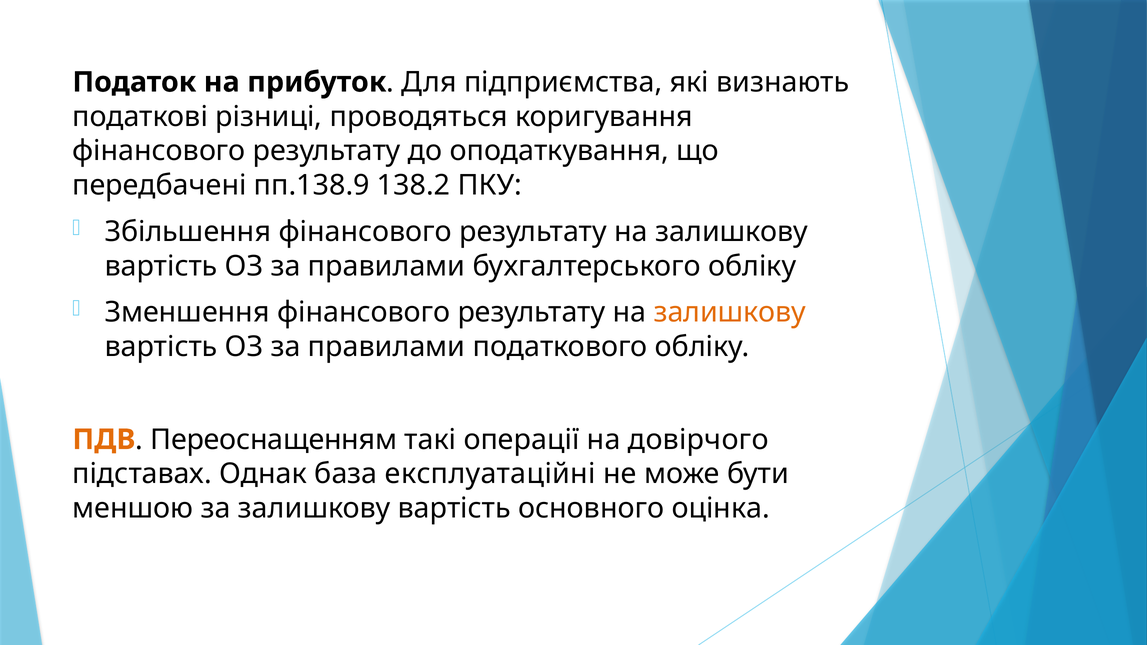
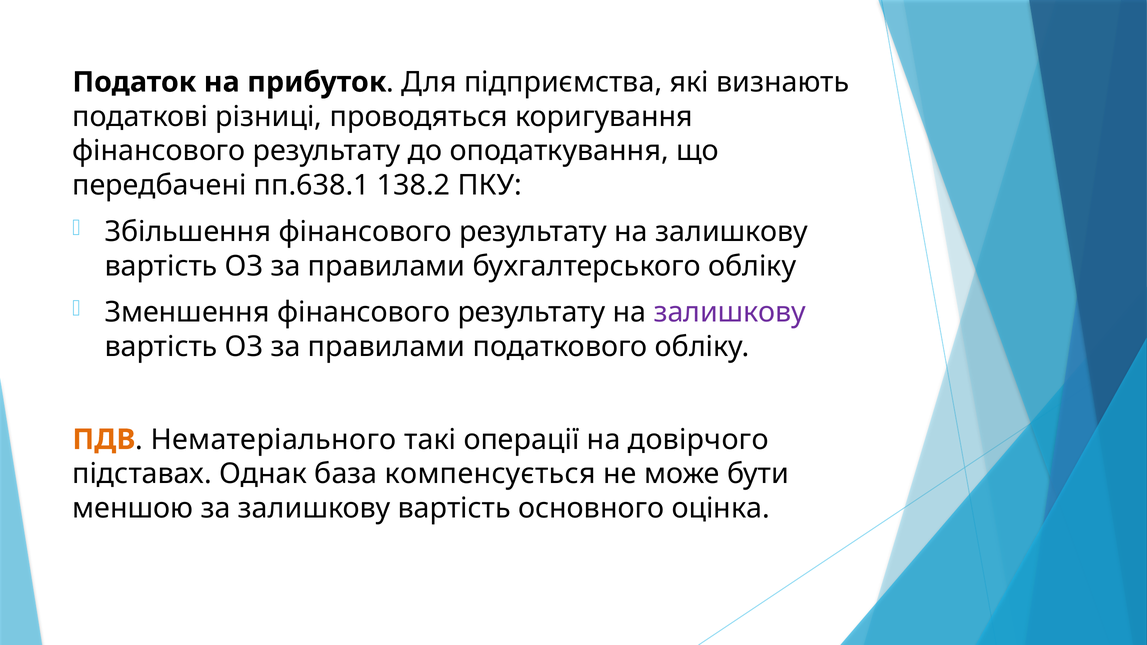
пп.138.9: пп.138.9 -> пп.638.1 (312, 185)
залишкову colour: orange -> purple (730, 313)
Переоснащенням: Переоснащенням -> Нематеріального (274, 440)
експлуатаційні: експлуатаційні -> компенсується (490, 474)
